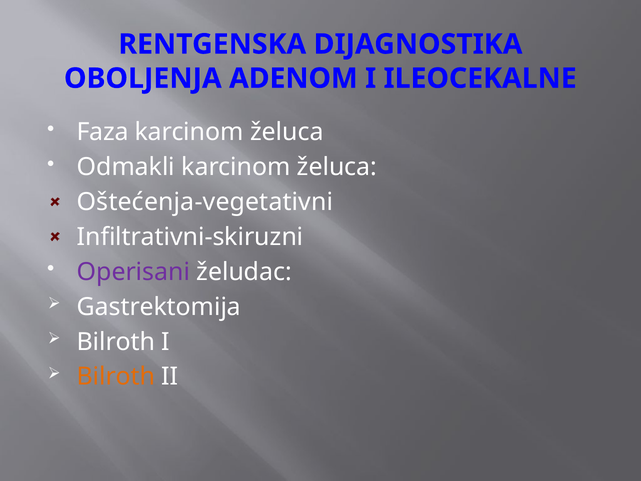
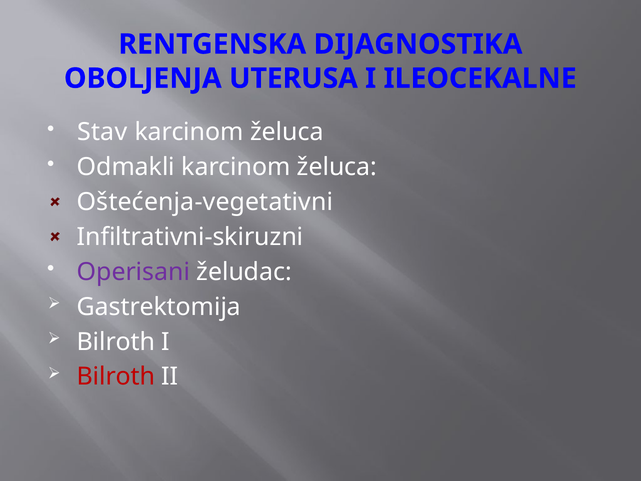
ADENOM: ADENOM -> UTERUSA (293, 78)
Faza: Faza -> Stav (102, 132)
Bilroth colour: orange -> red (116, 377)
